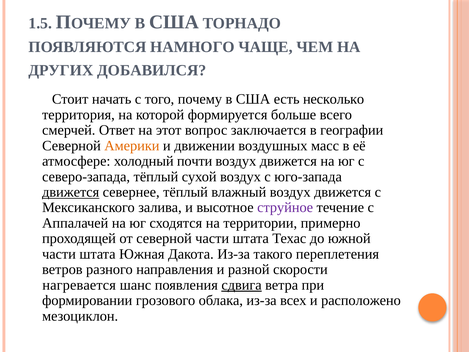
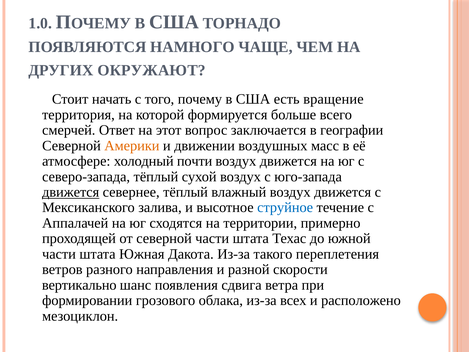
1.5: 1.5 -> 1.0 (40, 23)
ДОБАВИЛСЯ: ДОБАВИЛСЯ -> ОКРУЖАЮТ (152, 70)
несколько: несколько -> вращение (333, 99)
струйное colour: purple -> blue (285, 207)
нагревается: нагревается -> вертикально (79, 285)
сдвига underline: present -> none (242, 285)
